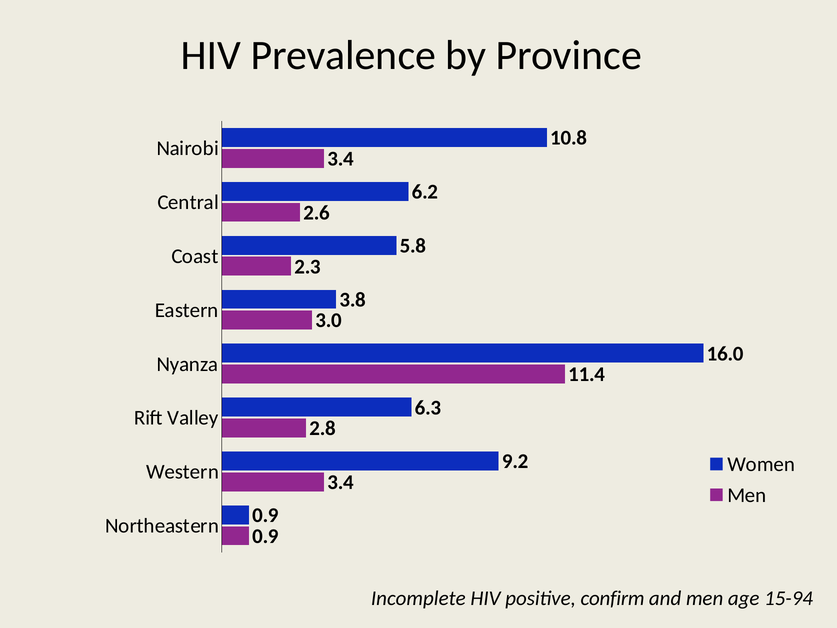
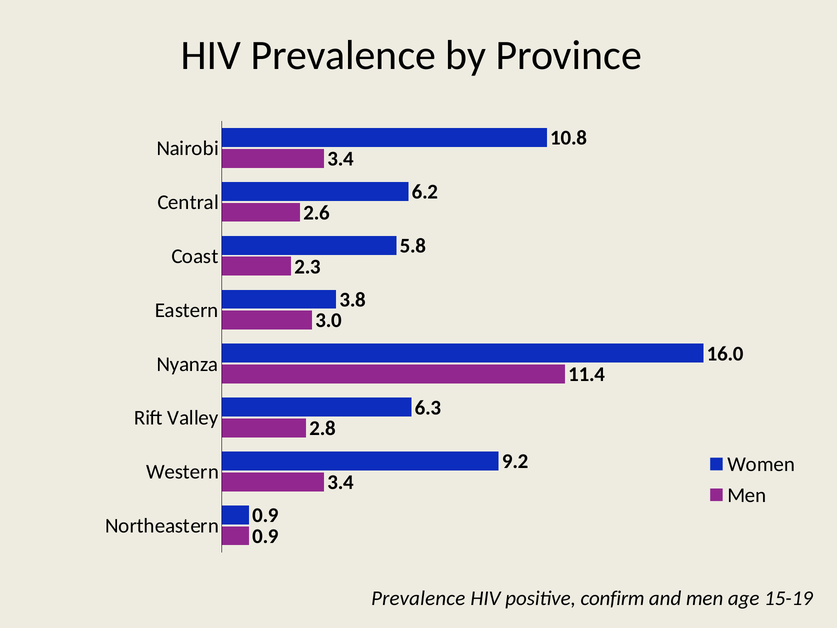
Incomplete: Incomplete -> Prevalence (418, 598)
15-94: 15-94 -> 15-19 (789, 598)
